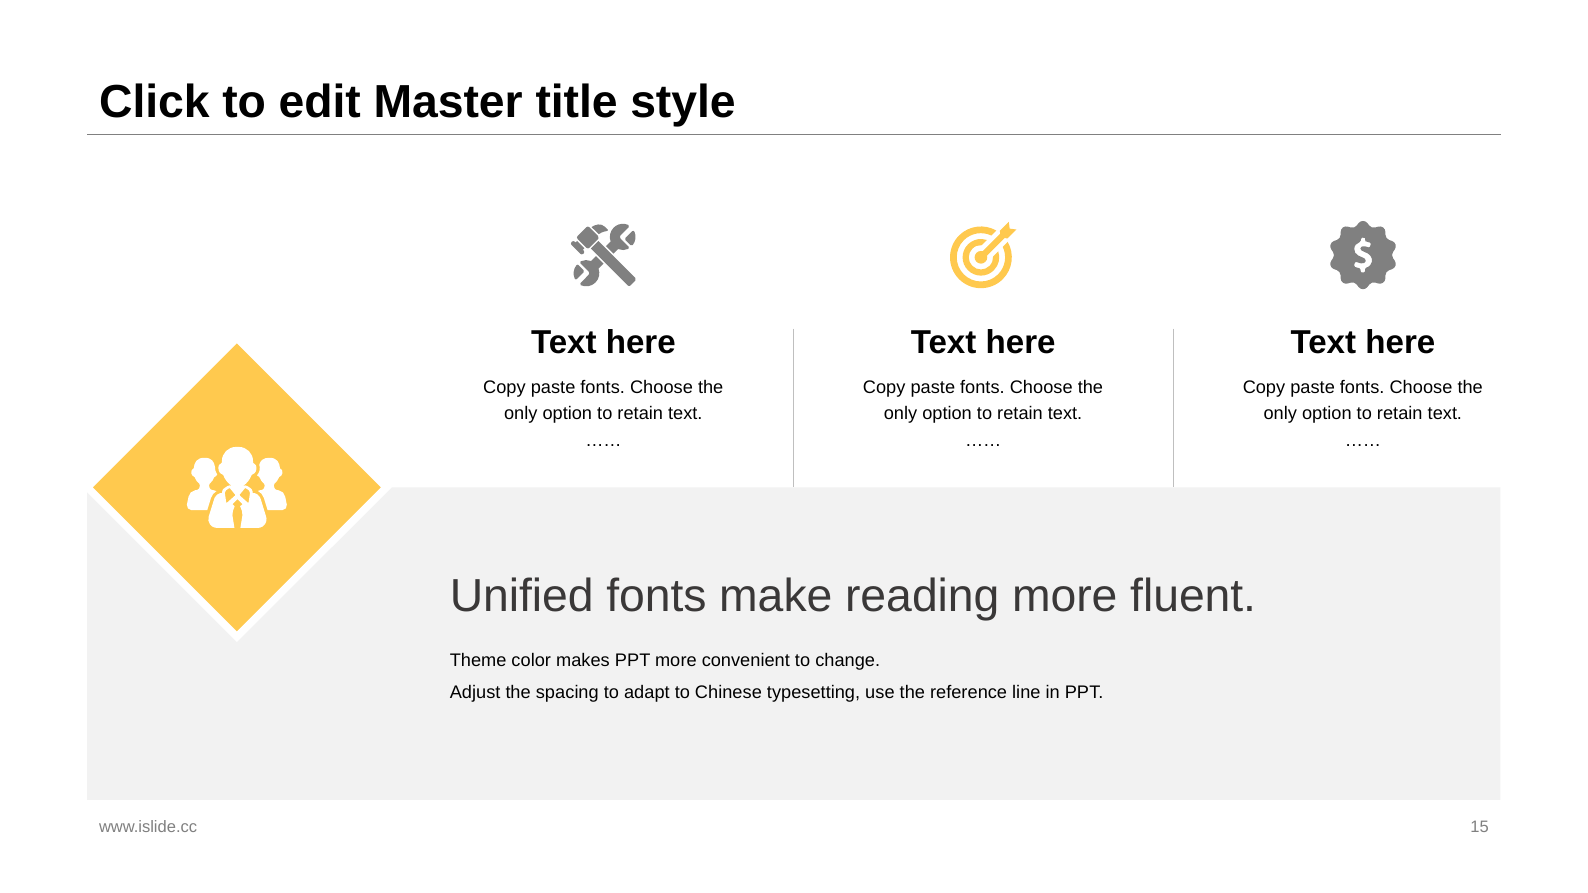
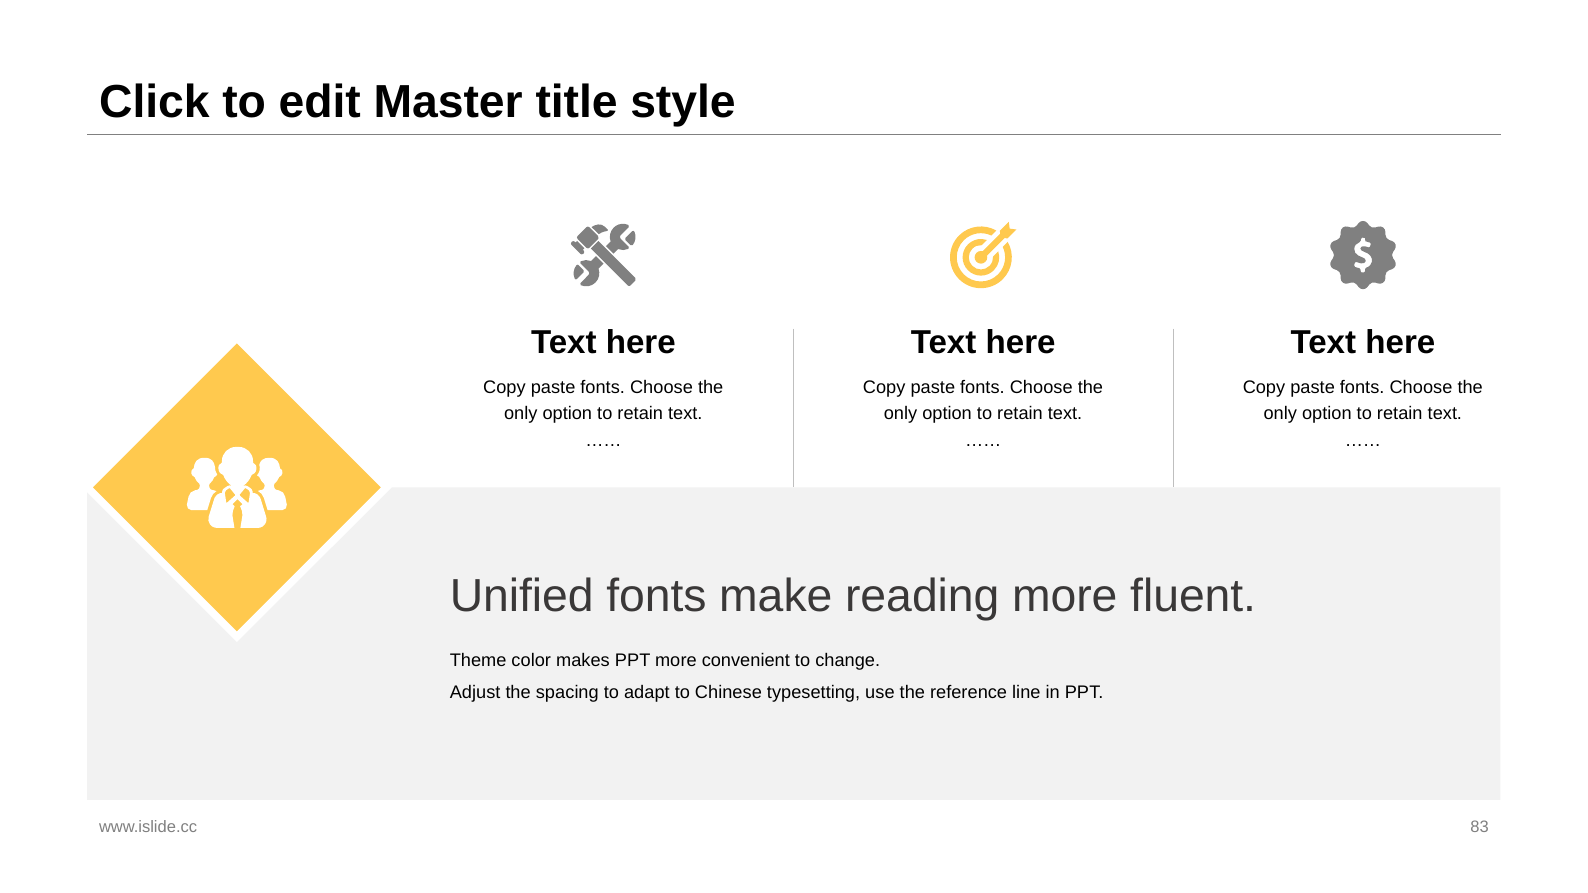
15: 15 -> 83 (1480, 827)
